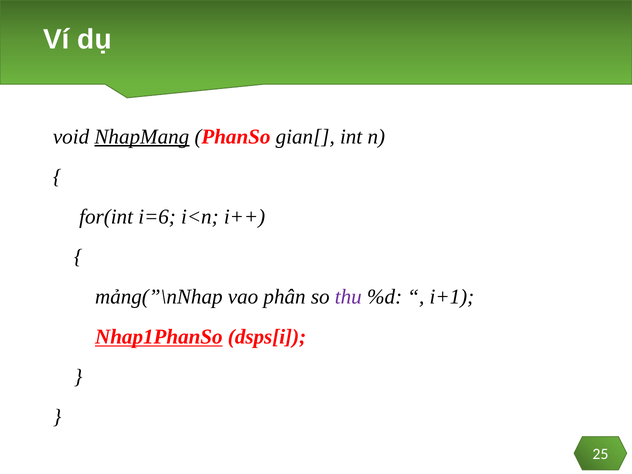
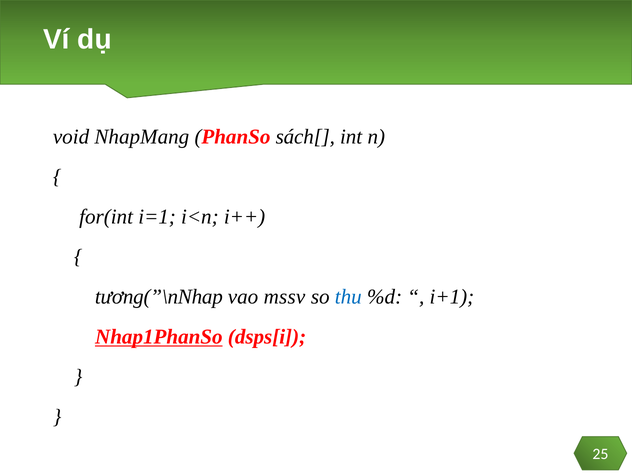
NhapMang underline: present -> none (142, 137)
gian[: gian[ -> sách[ (305, 137)
i=6: i=6 -> i=1 (157, 217)
mảng(”\nNhap: mảng(”\nNhap -> tương(”\nNhap (159, 297)
phân: phân -> mssv (284, 297)
thu colour: purple -> blue (348, 297)
